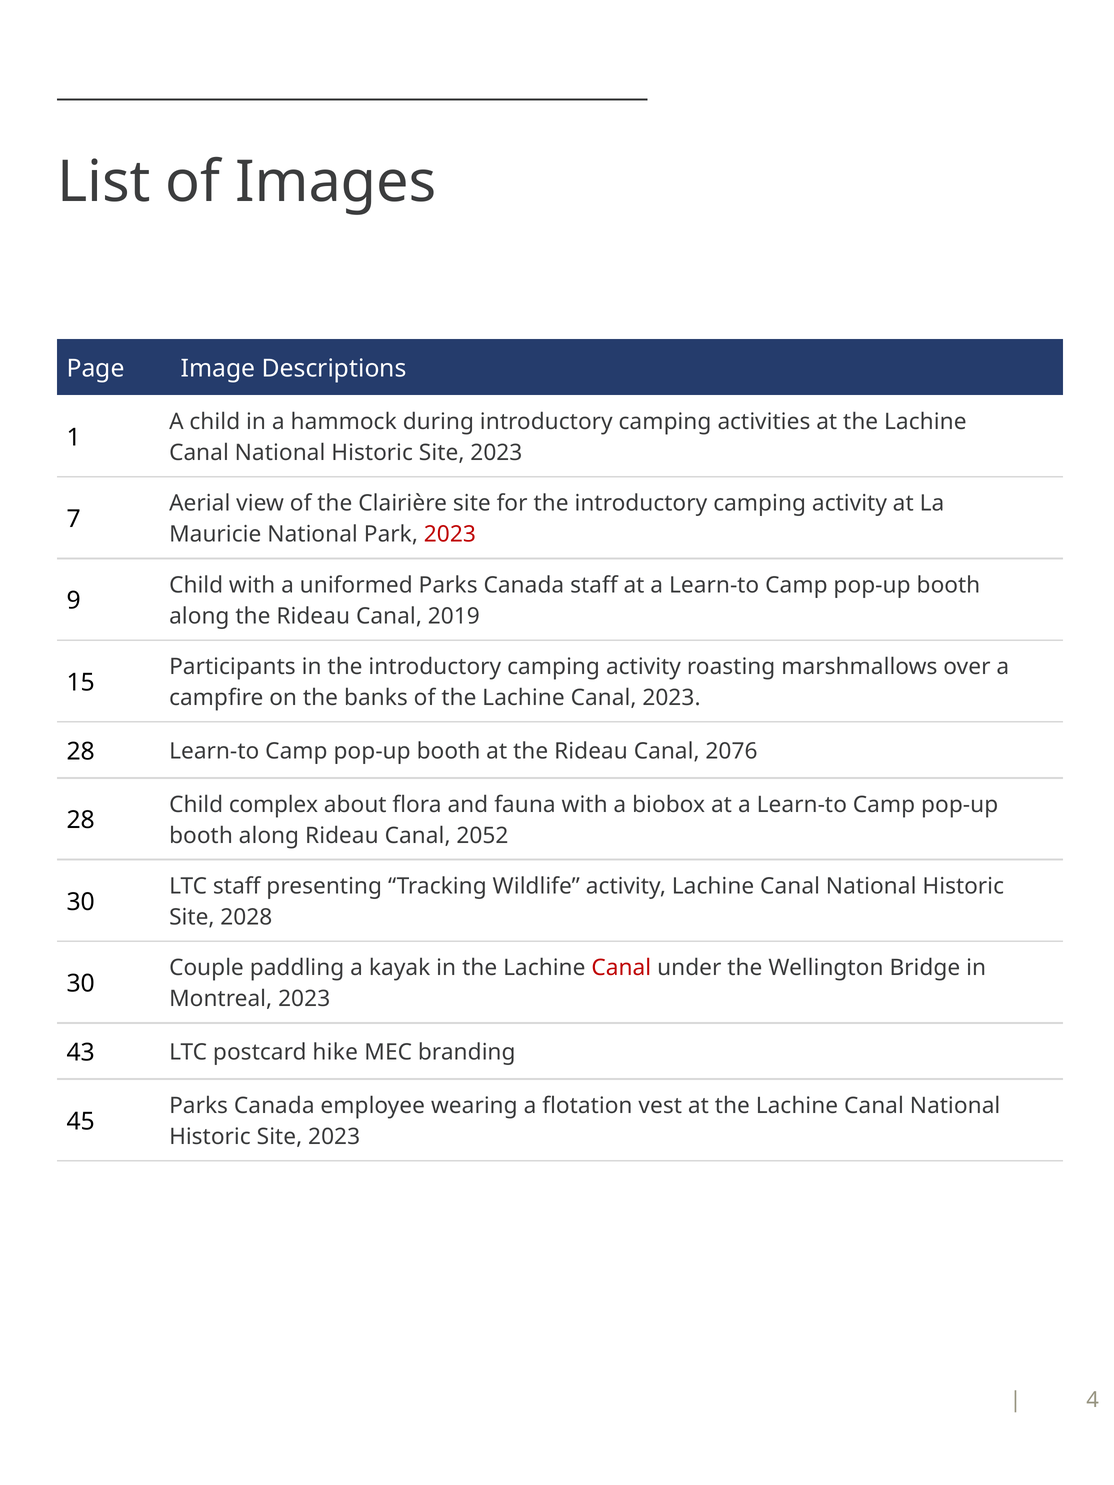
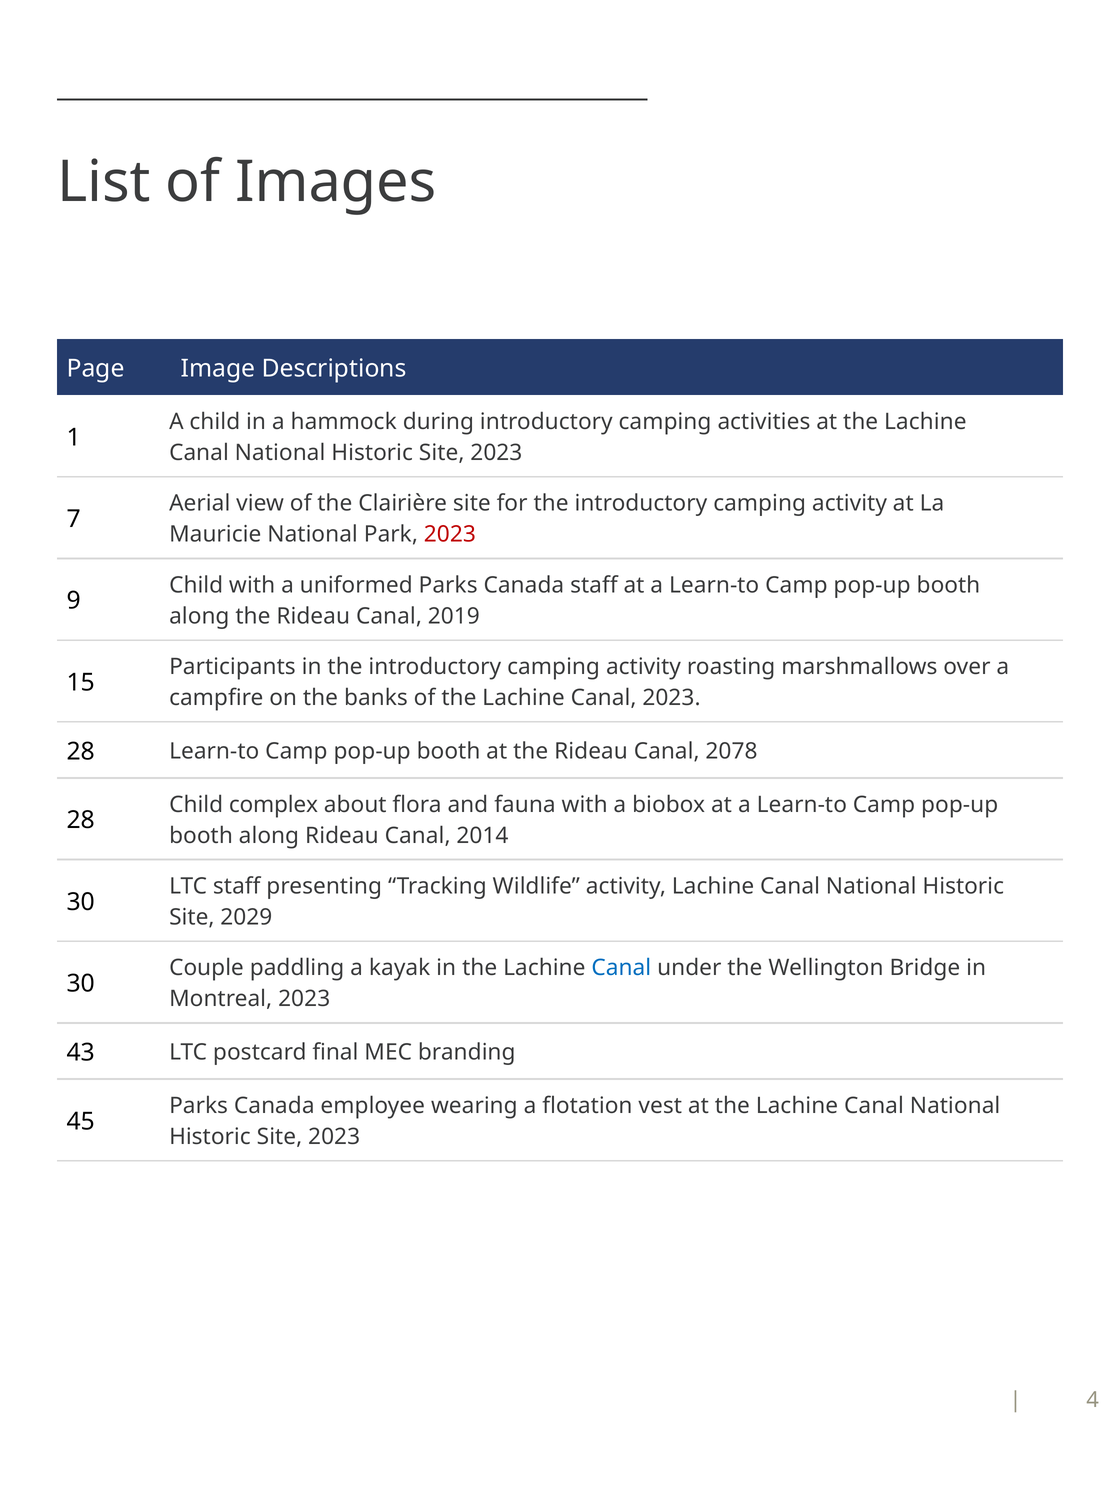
2076: 2076 -> 2078 (731, 751)
2052: 2052 -> 2014 (482, 836)
2028: 2028 -> 2029 (246, 917)
Canal colour: red -> blue (621, 968)
hike: hike -> final (335, 1053)
